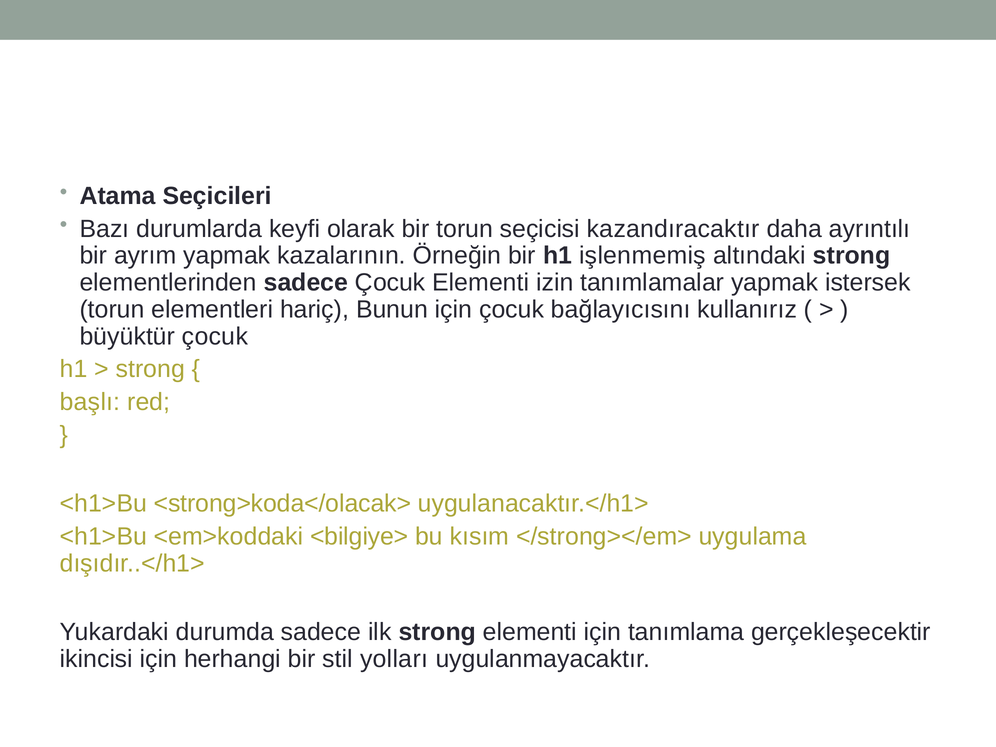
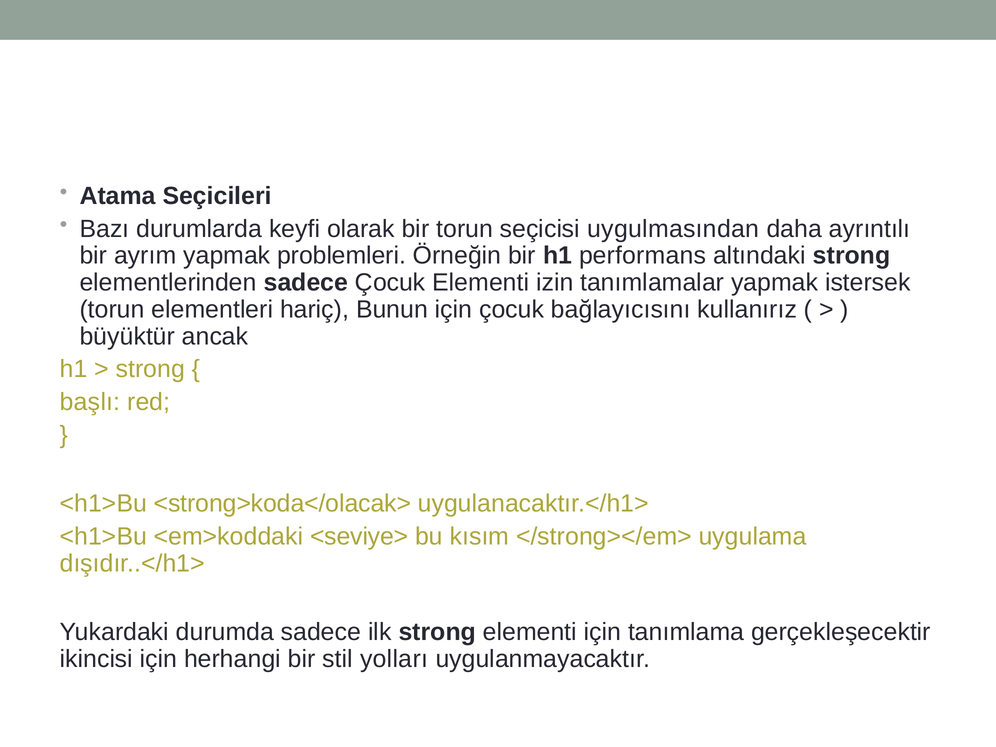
kazandıracaktır: kazandıracaktır -> uygulmasından (673, 229)
kazalarının: kazalarının -> problemleri (342, 256)
işlenmemiş: işlenmemiş -> performans (643, 256)
büyüktür çocuk: çocuk -> ancak (215, 336)
<bilgiye>: <bilgiye> -> <seviye> (359, 537)
